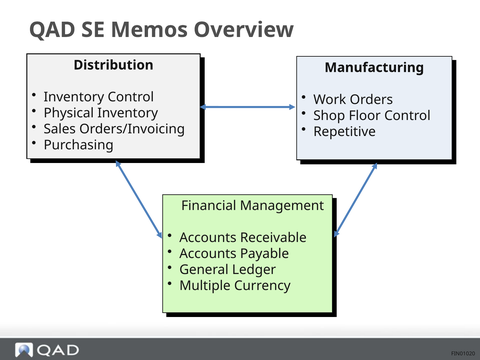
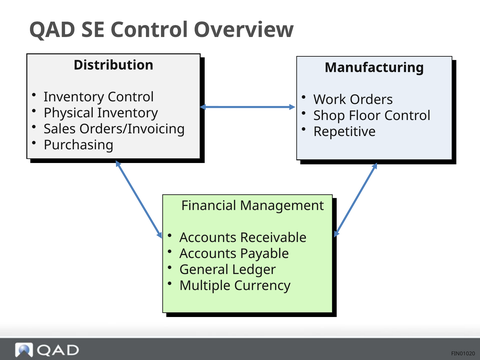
SE Memos: Memos -> Control (149, 30)
